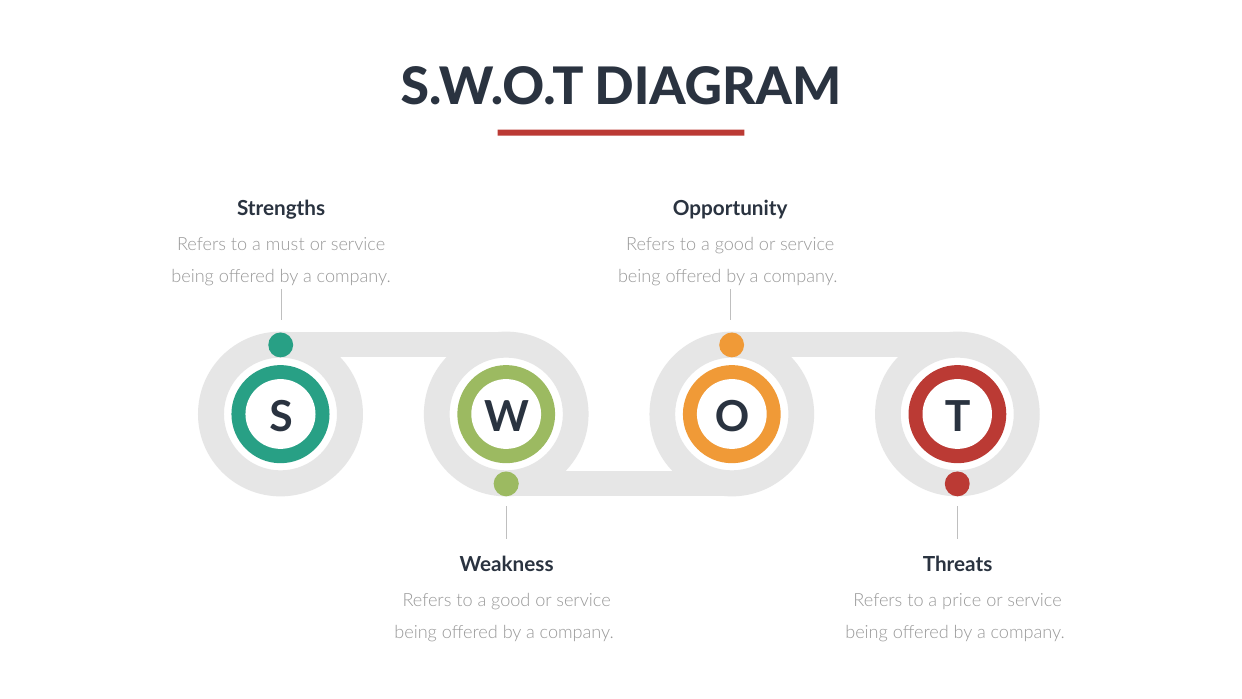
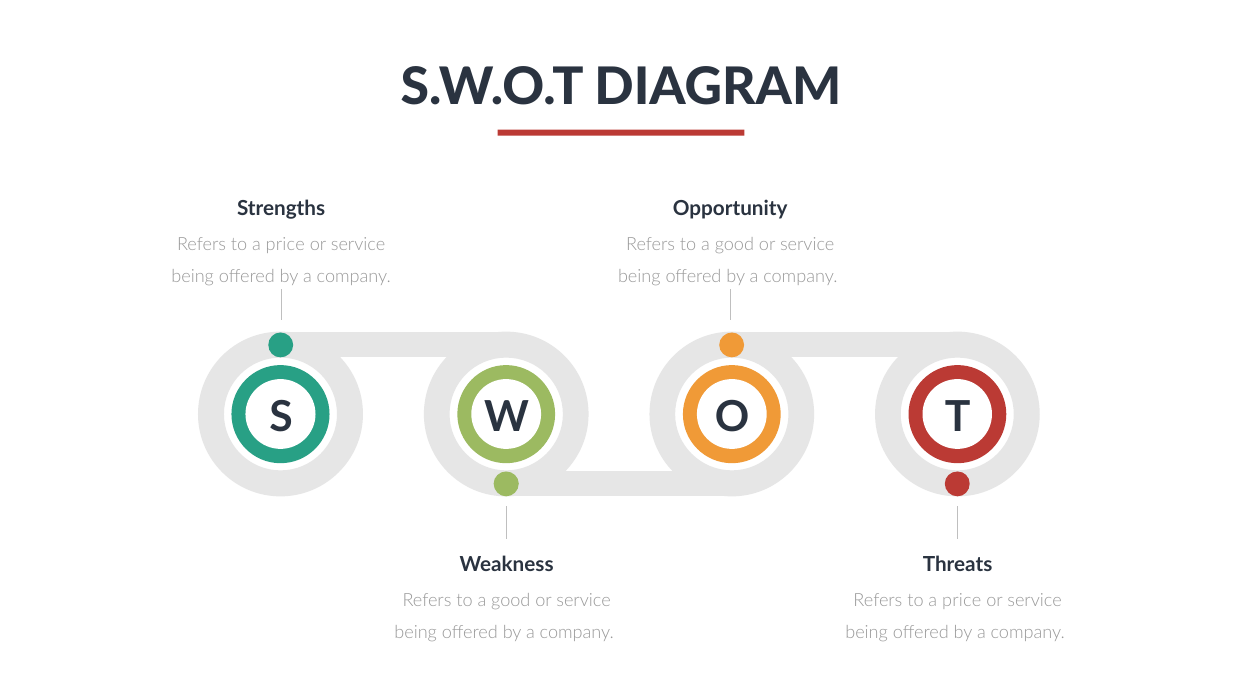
must: must -> price (285, 244)
